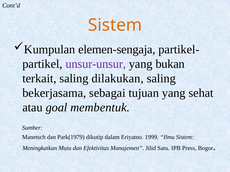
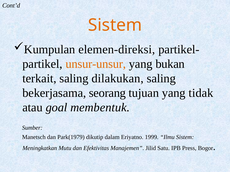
elemen-sengaja: elemen-sengaja -> elemen-direksi (117, 50)
unsur-unsur colour: purple -> orange (96, 64)
sebagai: sebagai -> seorang (107, 93)
sehat: sehat -> tidak (201, 93)
